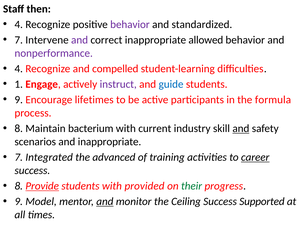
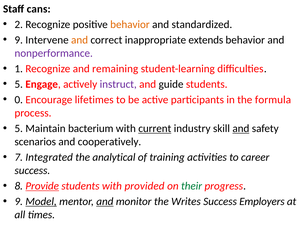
then: then -> cans (39, 9)
4: 4 -> 2 (19, 24)
behavior colour: purple -> orange (130, 24)
7: 7 -> 9 (19, 40)
and colour: purple -> orange (80, 40)
allowed: allowed -> extends (206, 40)
4: 4 -> 1 (19, 69)
compelled: compelled -> remaining (115, 69)
1: 1 -> 5 (19, 84)
guide colour: blue -> black (171, 84)
9: 9 -> 0 (19, 99)
8: 8 -> 5 (19, 128)
current underline: none -> present (155, 128)
and inappropriate: inappropriate -> cooperatively (109, 141)
advanced: advanced -> analytical (114, 157)
career underline: present -> none (255, 157)
Model underline: none -> present (41, 201)
Ceiling: Ceiling -> Writes (186, 201)
Supported: Supported -> Employers (262, 201)
